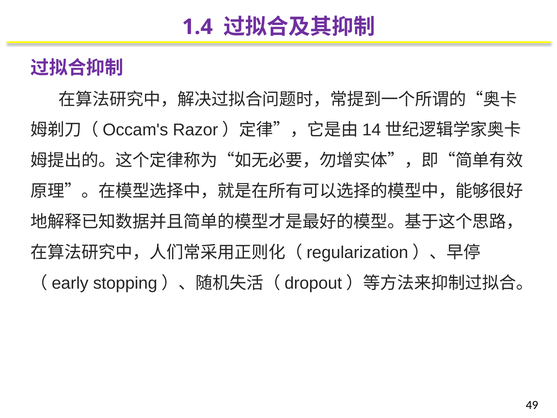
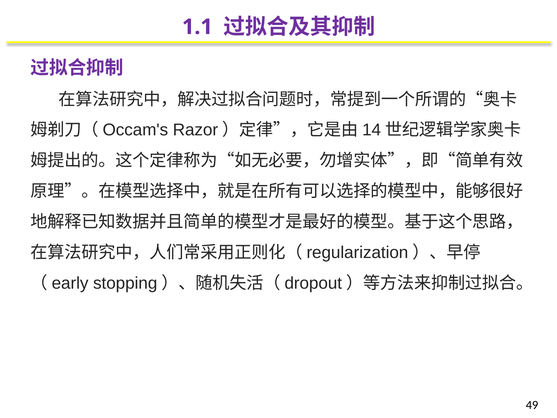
1.4: 1.4 -> 1.1 (197, 27)
